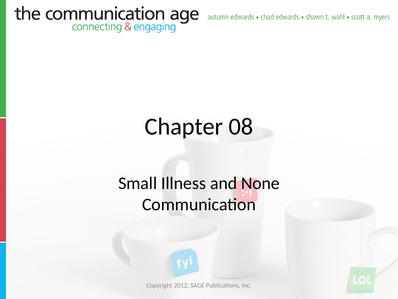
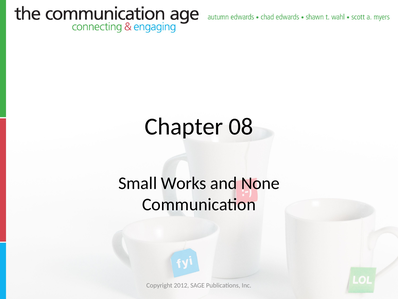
Illness: Illness -> Works (184, 183)
